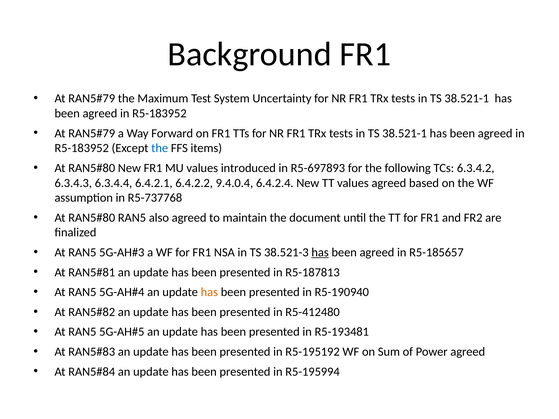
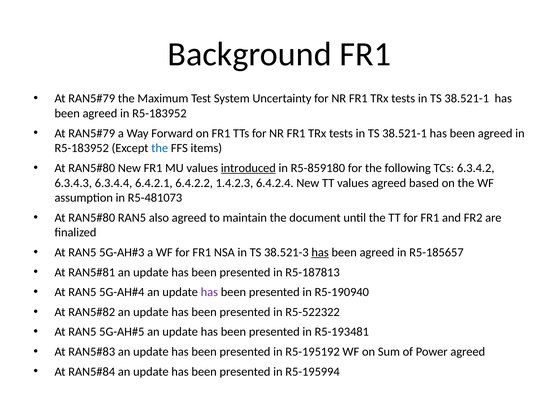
introduced underline: none -> present (248, 168)
R5-697893: R5-697893 -> R5-859180 (318, 168)
9.4.0.4: 9.4.0.4 -> 1.4.2.3 (234, 183)
R5-737768: R5-737768 -> R5-481073 (155, 198)
has colour: orange -> purple (209, 292)
R5-412480: R5-412480 -> R5-522322 (313, 312)
